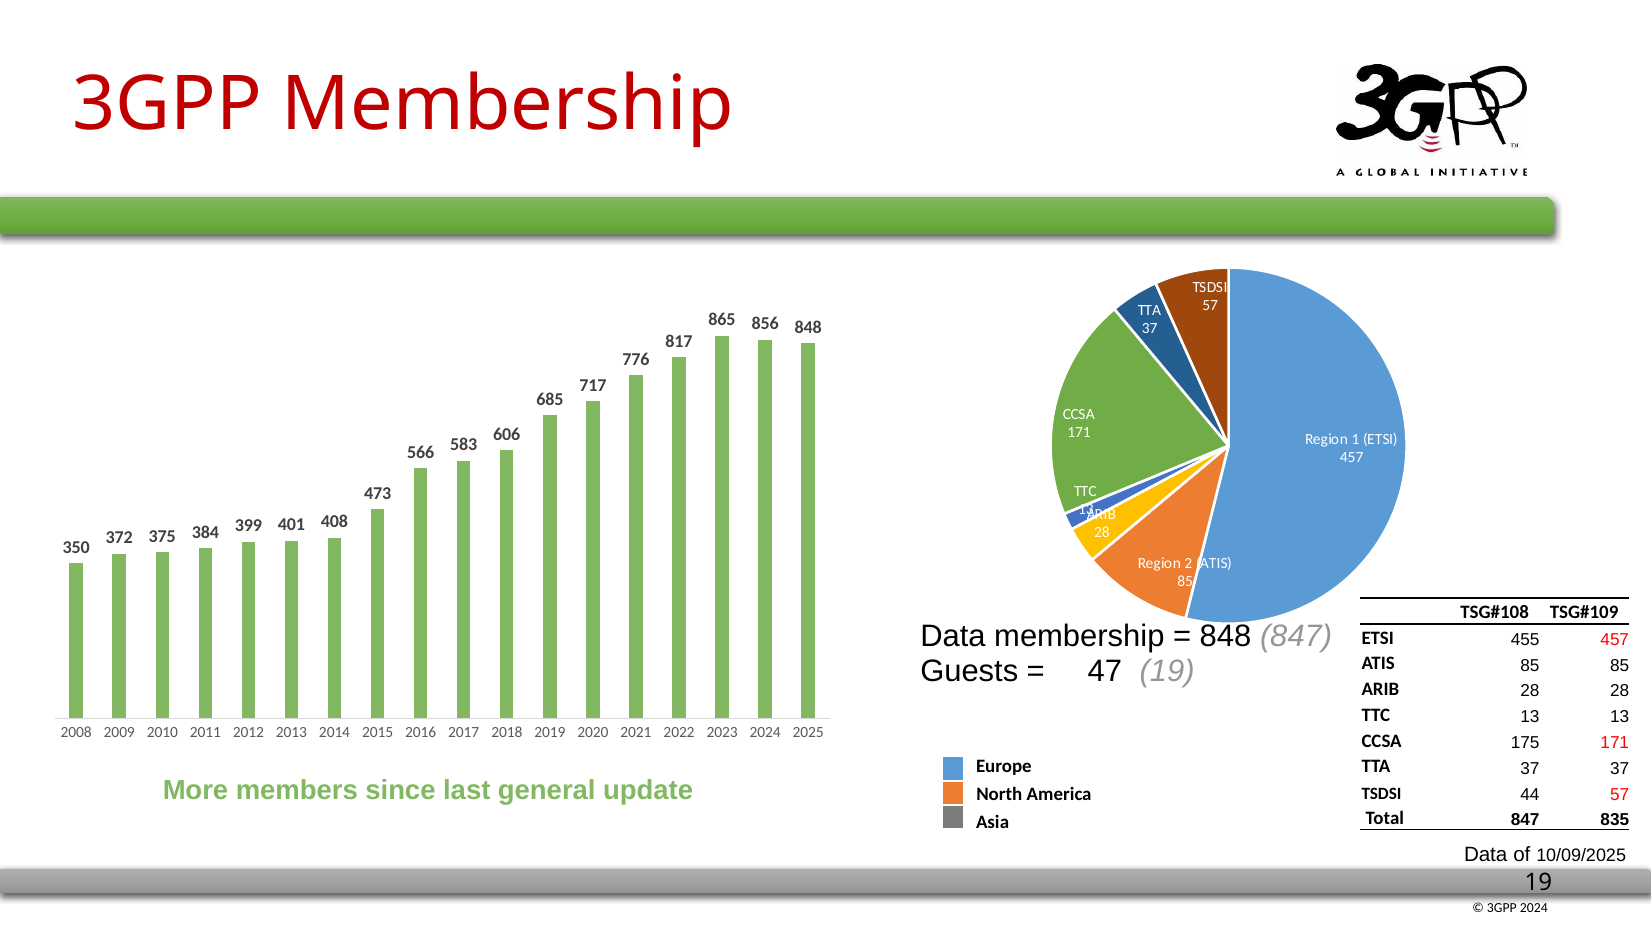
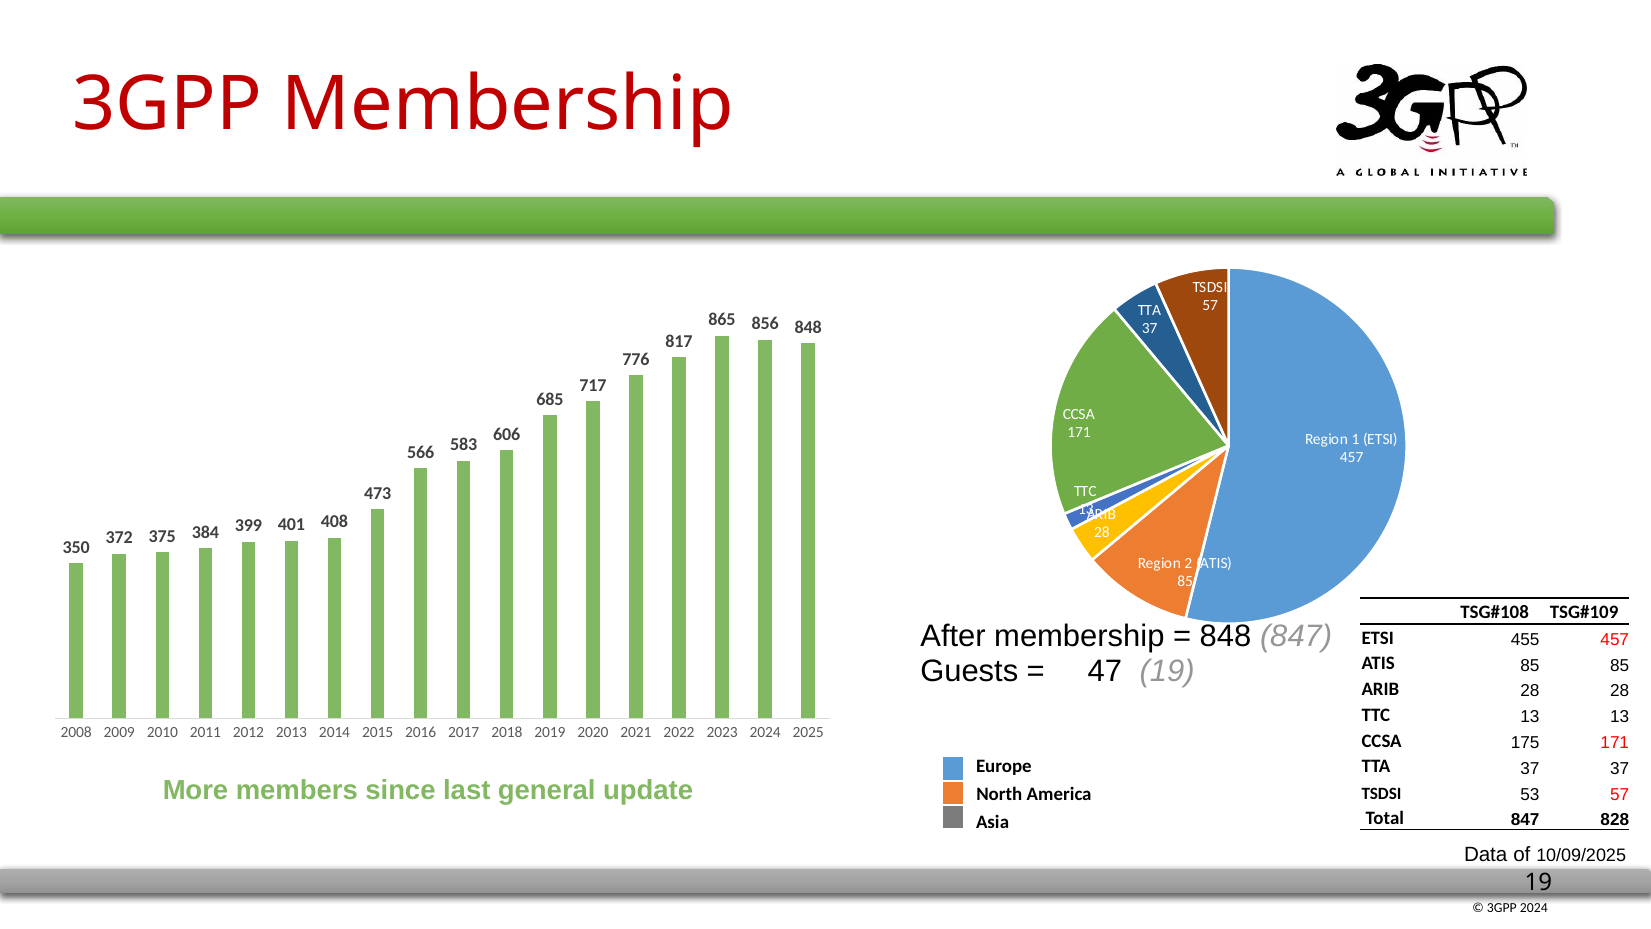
Data: Data -> After (953, 636)
44: 44 -> 53 (1530, 794)
835: 835 -> 828 (1615, 820)
